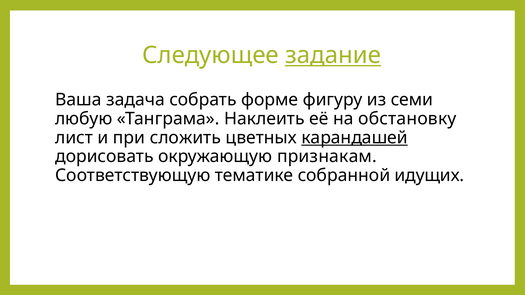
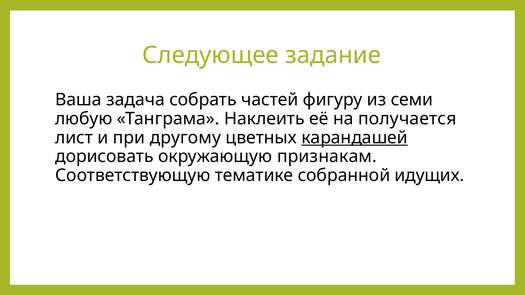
задание underline: present -> none (333, 55)
форме: форме -> частей (270, 100)
обстановку: обстановку -> получается (407, 119)
сложить: сложить -> другому (185, 138)
